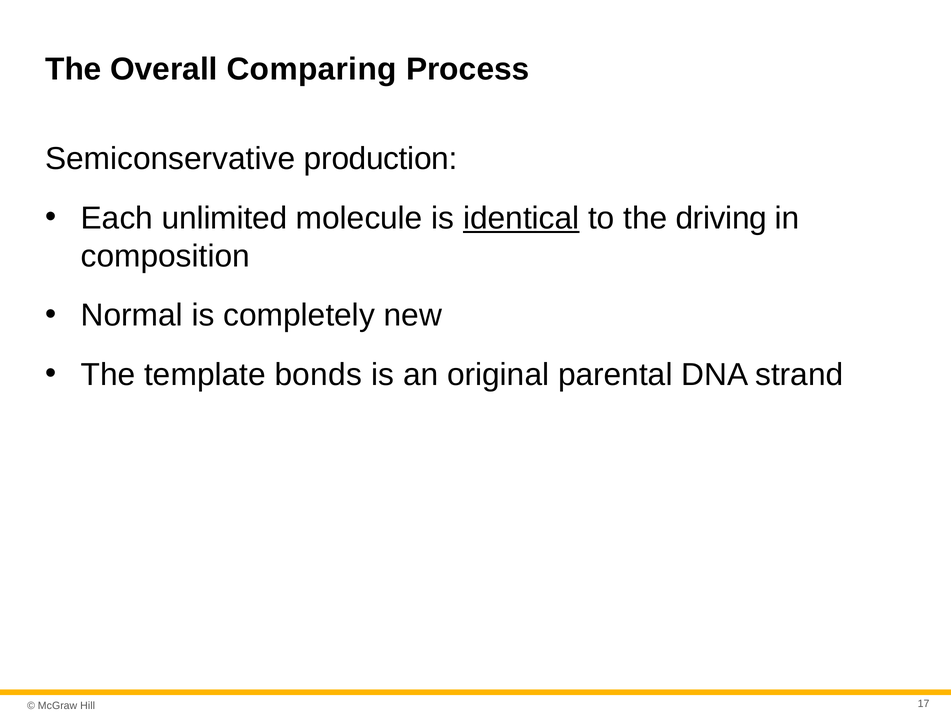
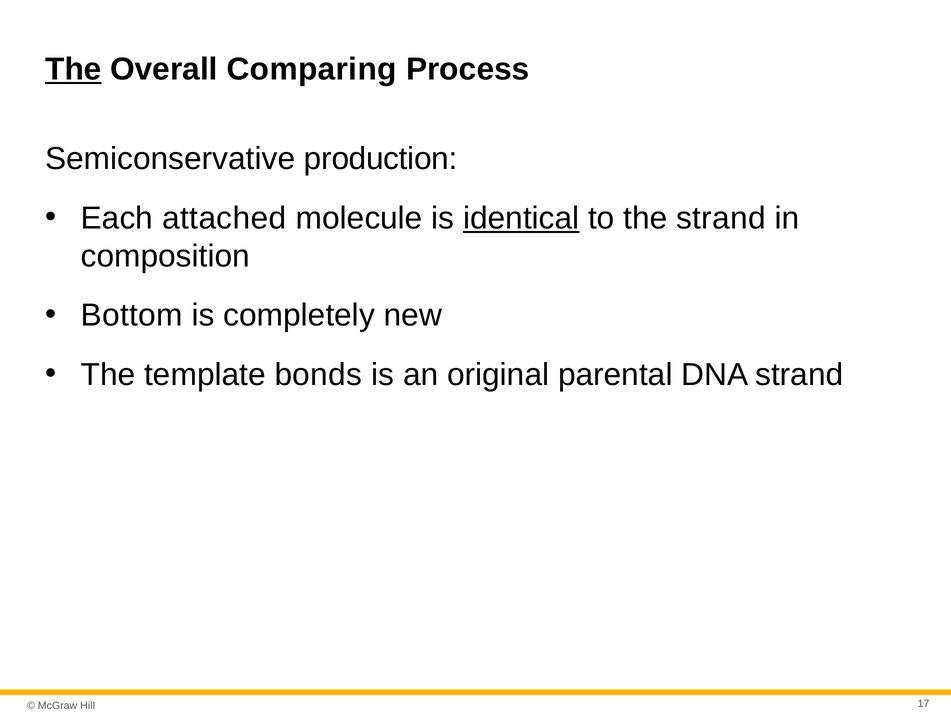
The underline: none -> present (73, 69)
unlimited: unlimited -> attached (224, 218)
the driving: driving -> strand (721, 218)
Normal: Normal -> Bottom (132, 315)
